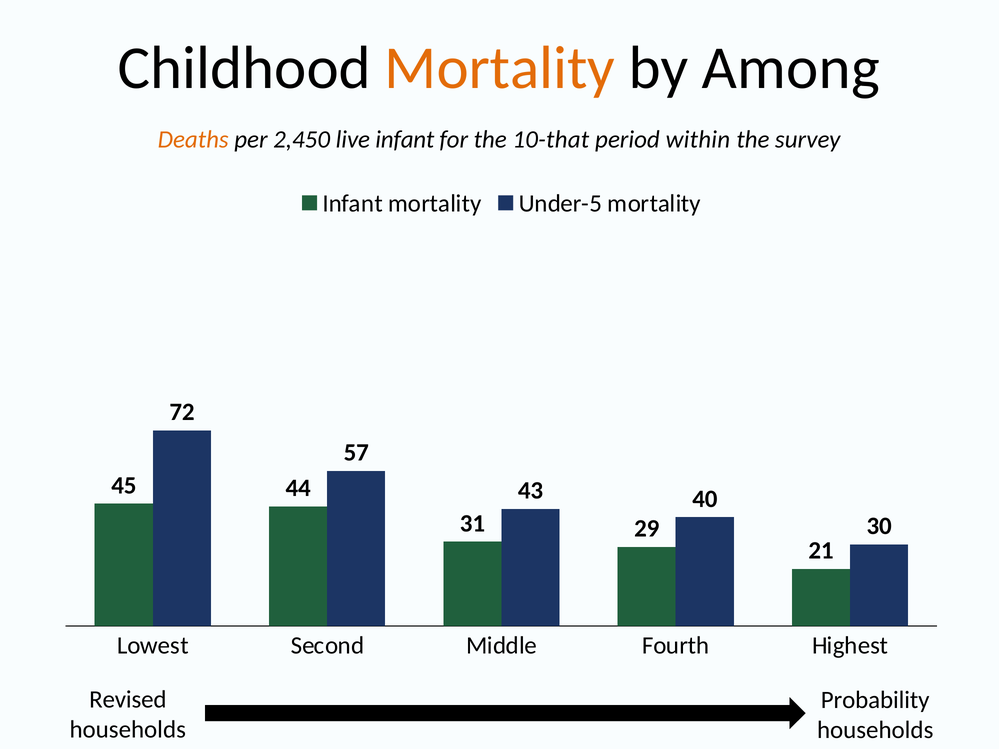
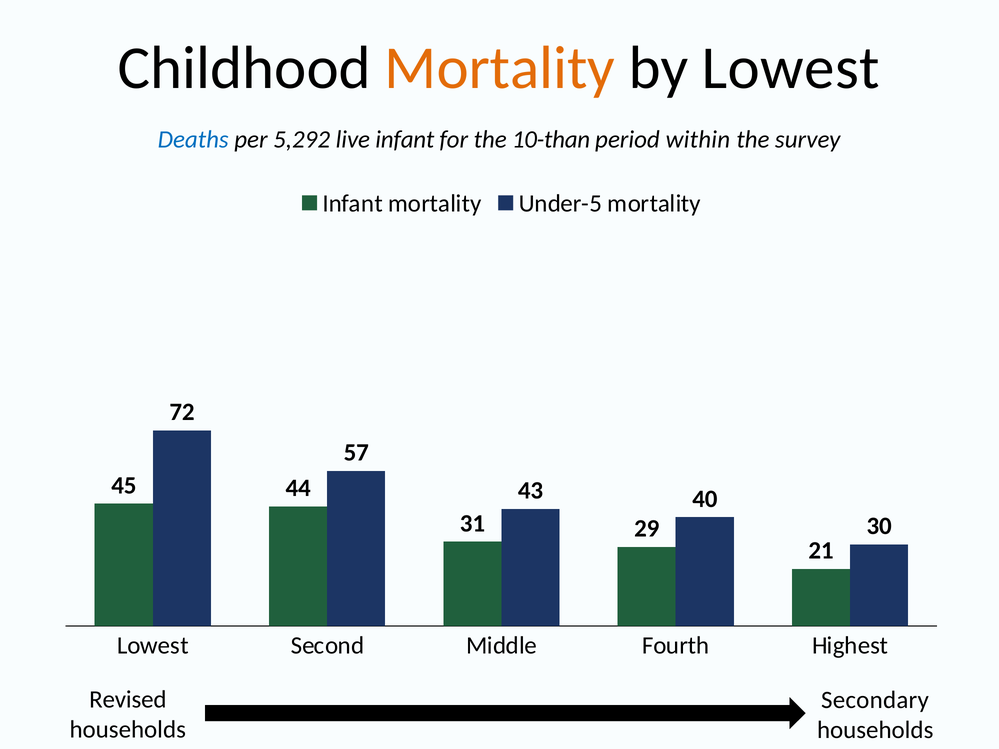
by Among: Among -> Lowest (791, 68)
Deaths colour: orange -> blue (193, 140)
2,450: 2,450 -> 5,292 (302, 140)
10-that: 10-that -> 10-than (551, 140)
Probability: Probability -> Secondary (875, 700)
